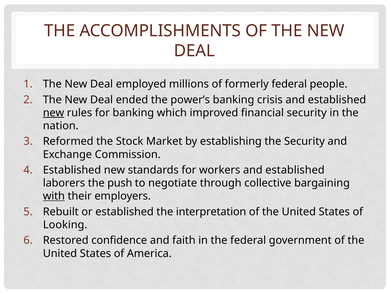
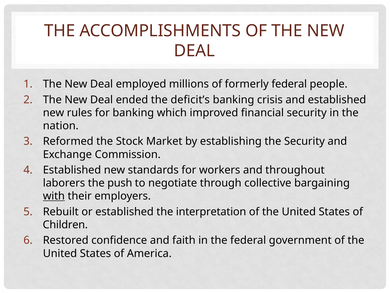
power’s: power’s -> deficit’s (190, 100)
new underline: present -> none (54, 113)
workers and established: established -> throughout (295, 170)
Looking: Looking -> Children (65, 224)
